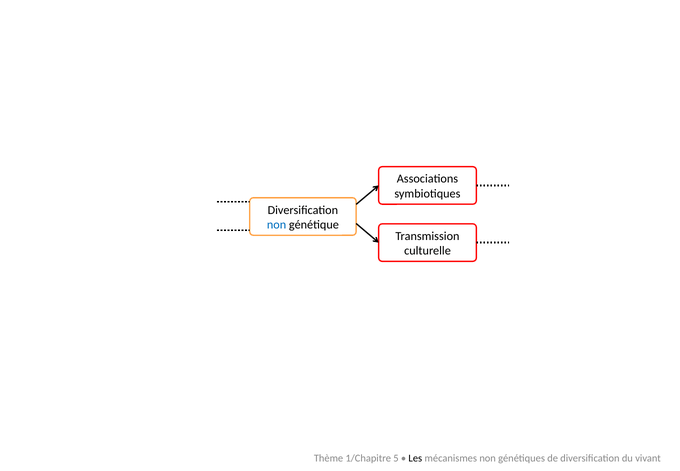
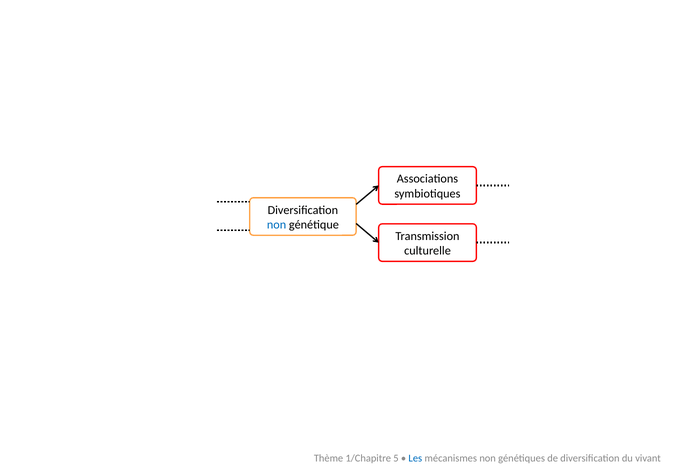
Les colour: black -> blue (415, 458)
